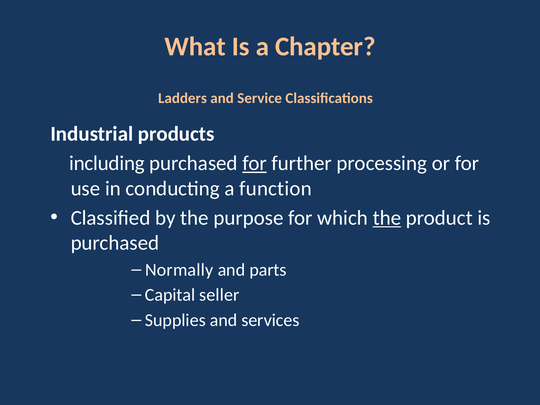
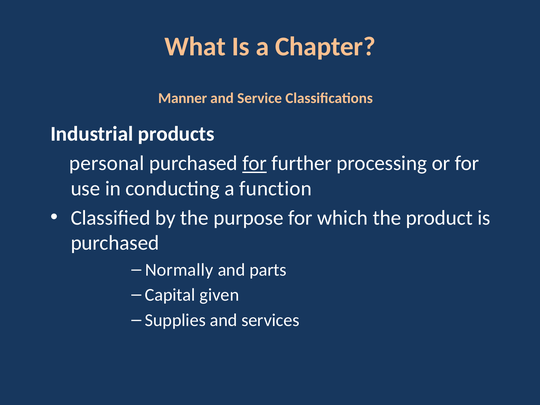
Ladders: Ladders -> Manner (183, 98)
including: including -> personal (107, 163)
the underline: present -> none (387, 218)
seller: seller -> given (219, 295)
